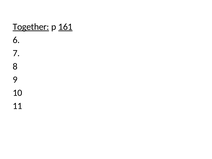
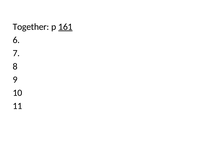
Together underline: present -> none (31, 27)
